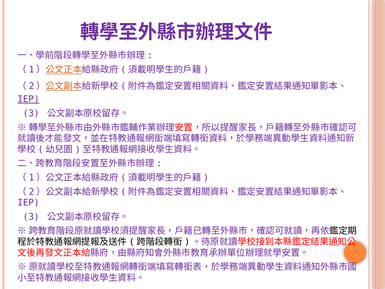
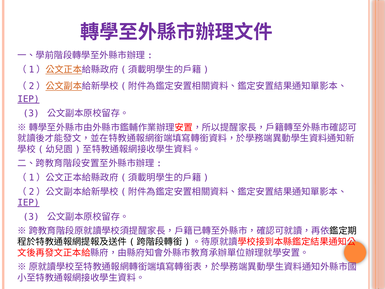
IEP underline: none -> present (28, 203)
